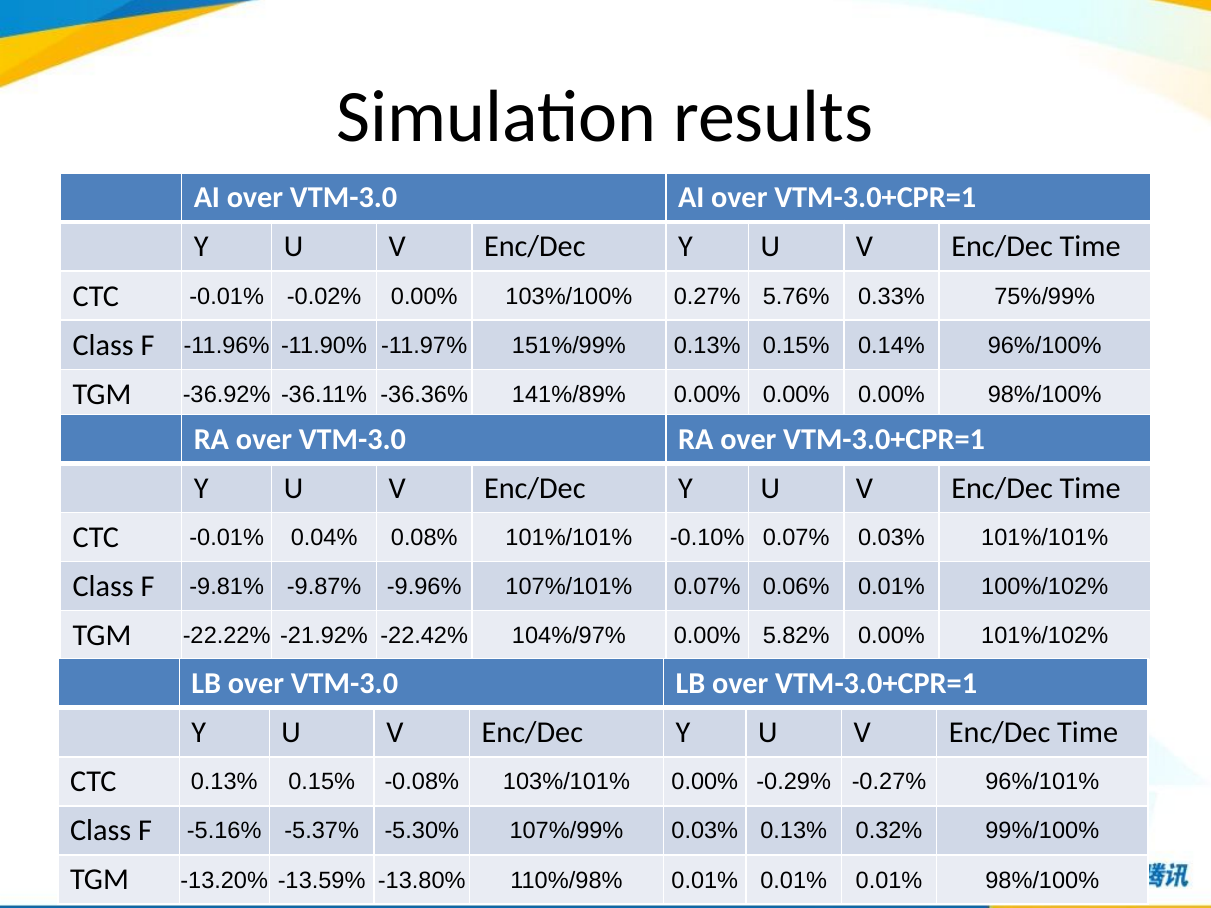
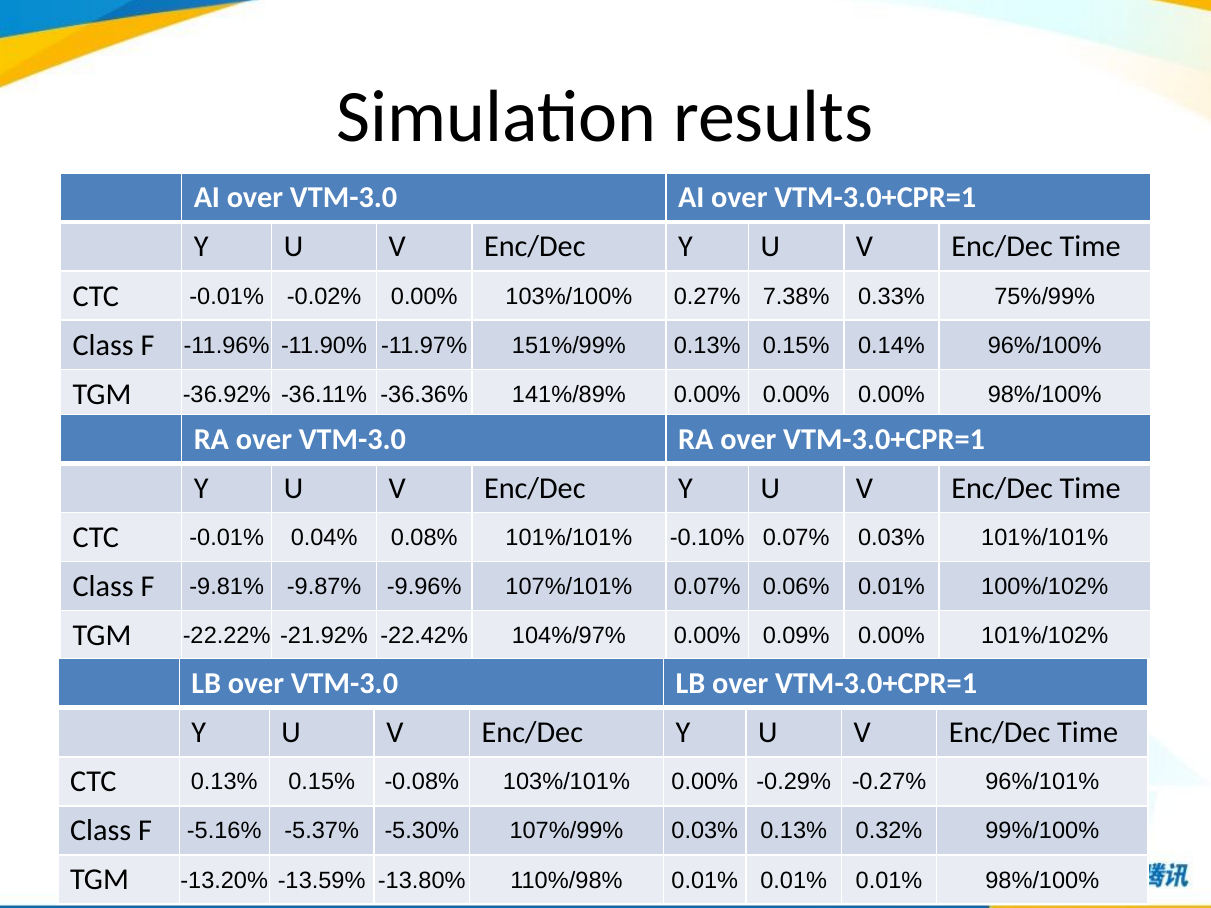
5.76%: 5.76% -> 7.38% (796, 297)
5.82%: 5.82% -> 0.09% (796, 636)
